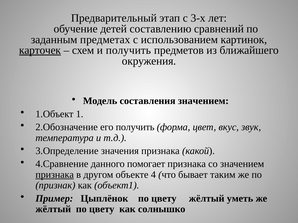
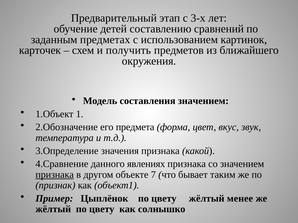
карточек underline: present -> none (40, 50)
его получить: получить -> предмета (135, 127)
помогает: помогает -> явлениях (146, 164)
4: 4 -> 7 (153, 175)
уметь: уметь -> менее (240, 199)
